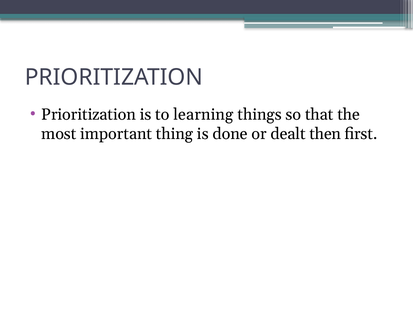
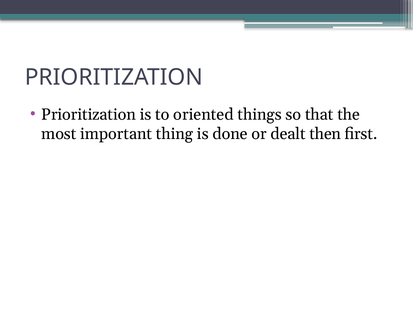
learning: learning -> oriented (204, 114)
